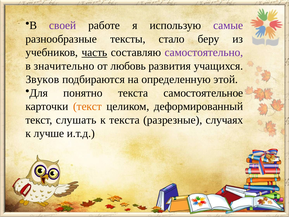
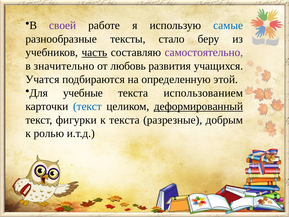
самые colour: purple -> blue (228, 25)
Звуков: Звуков -> Учатся (42, 79)
понятно: понятно -> учебные (83, 93)
самостоятельное: самостоятельное -> использованием (203, 93)
текст colour: orange -> blue (87, 106)
деформированный underline: none -> present (199, 106)
слушать: слушать -> фигурки (76, 120)
случаях: случаях -> добрым (224, 120)
лучше: лучше -> ролью (49, 133)
